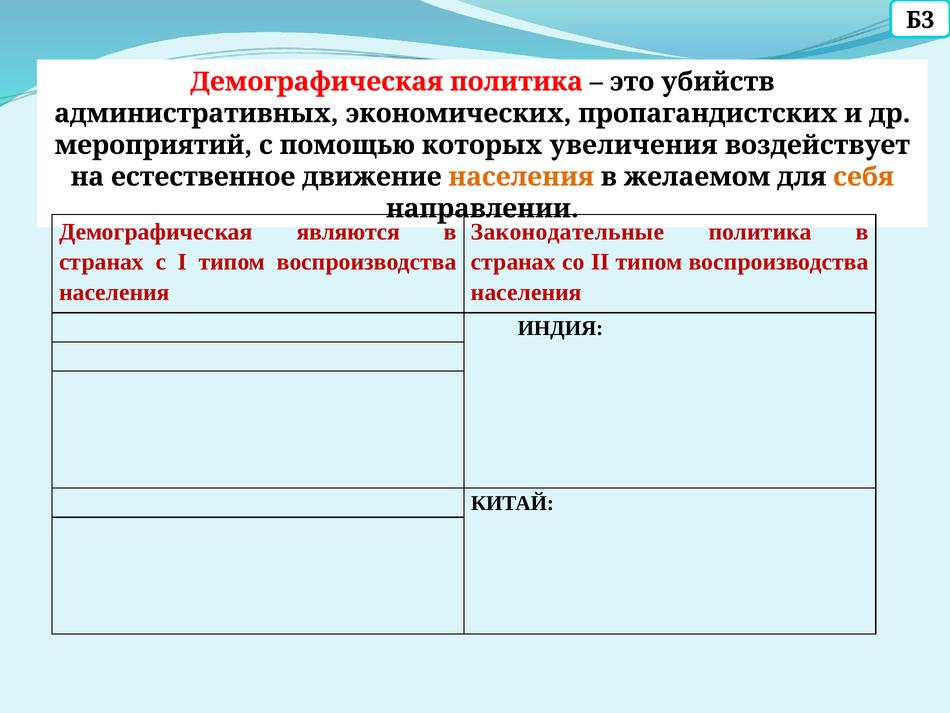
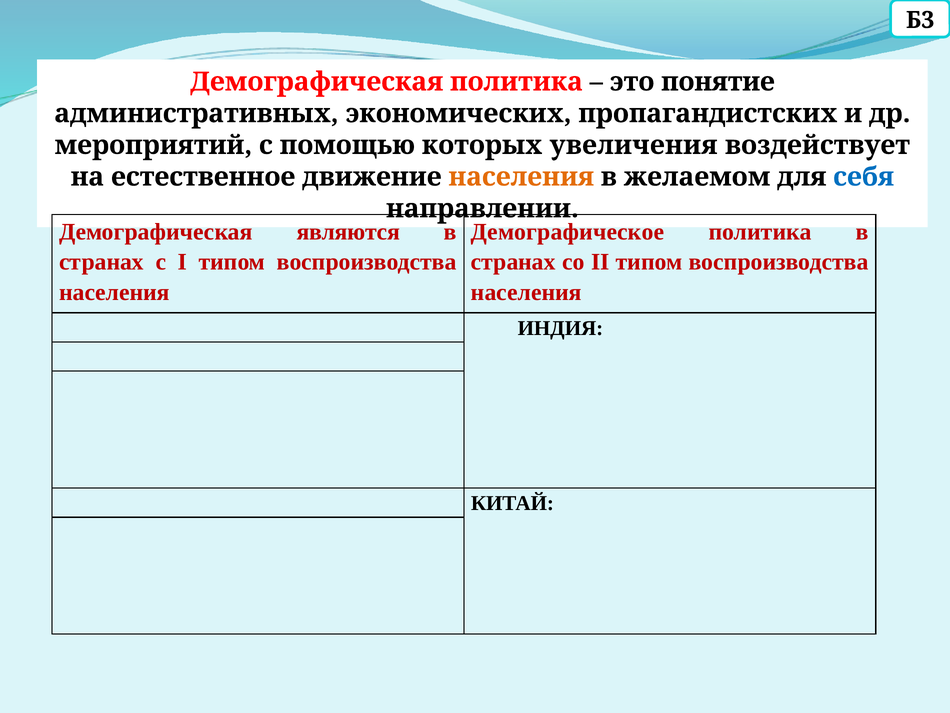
убийств: убийств -> понятие (718, 82)
себя colour: orange -> blue (864, 177)
Законодательные: Законодательные -> Демографическое (568, 232)
